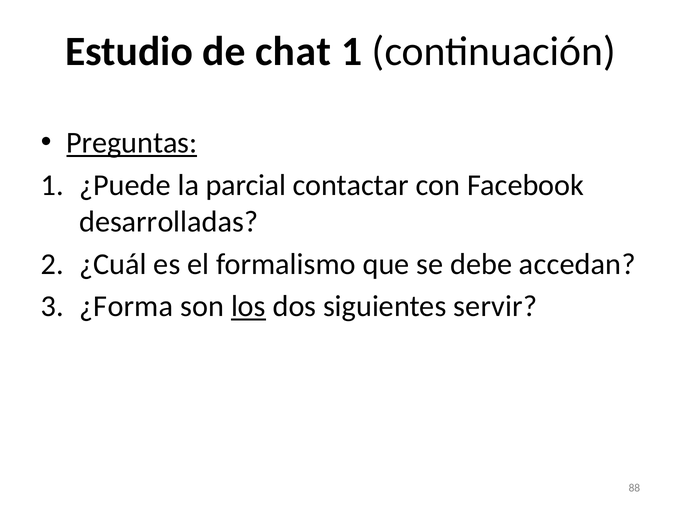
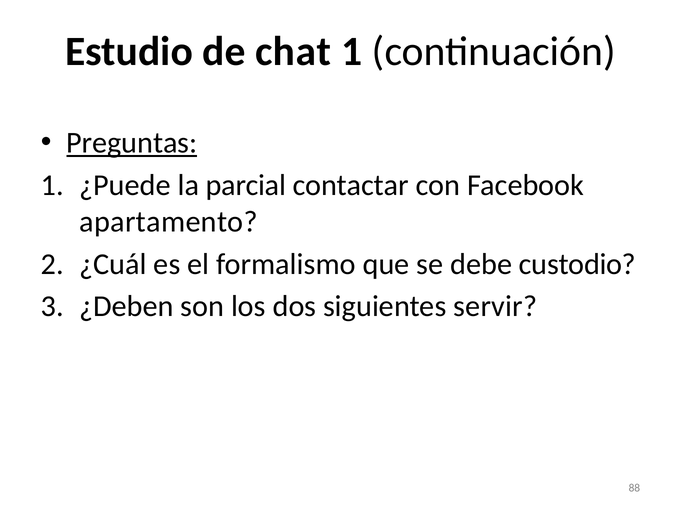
desarrolladas: desarrolladas -> apartamento (168, 222)
accedan: accedan -> custodio (577, 264)
¿Forma: ¿Forma -> ¿Deben (126, 306)
los underline: present -> none (248, 306)
